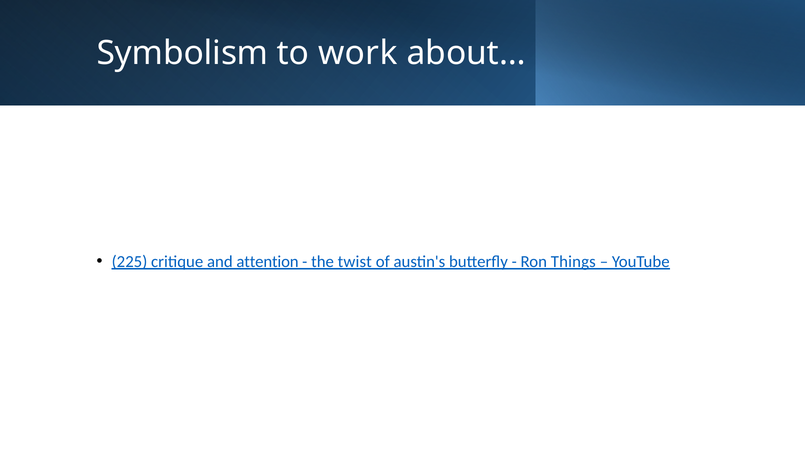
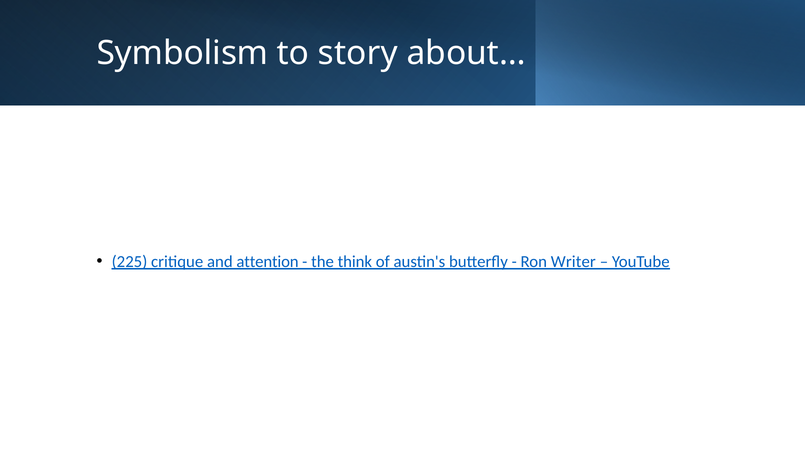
work: work -> story (358, 53)
twist: twist -> think (355, 261)
Things: Things -> Writer (573, 261)
